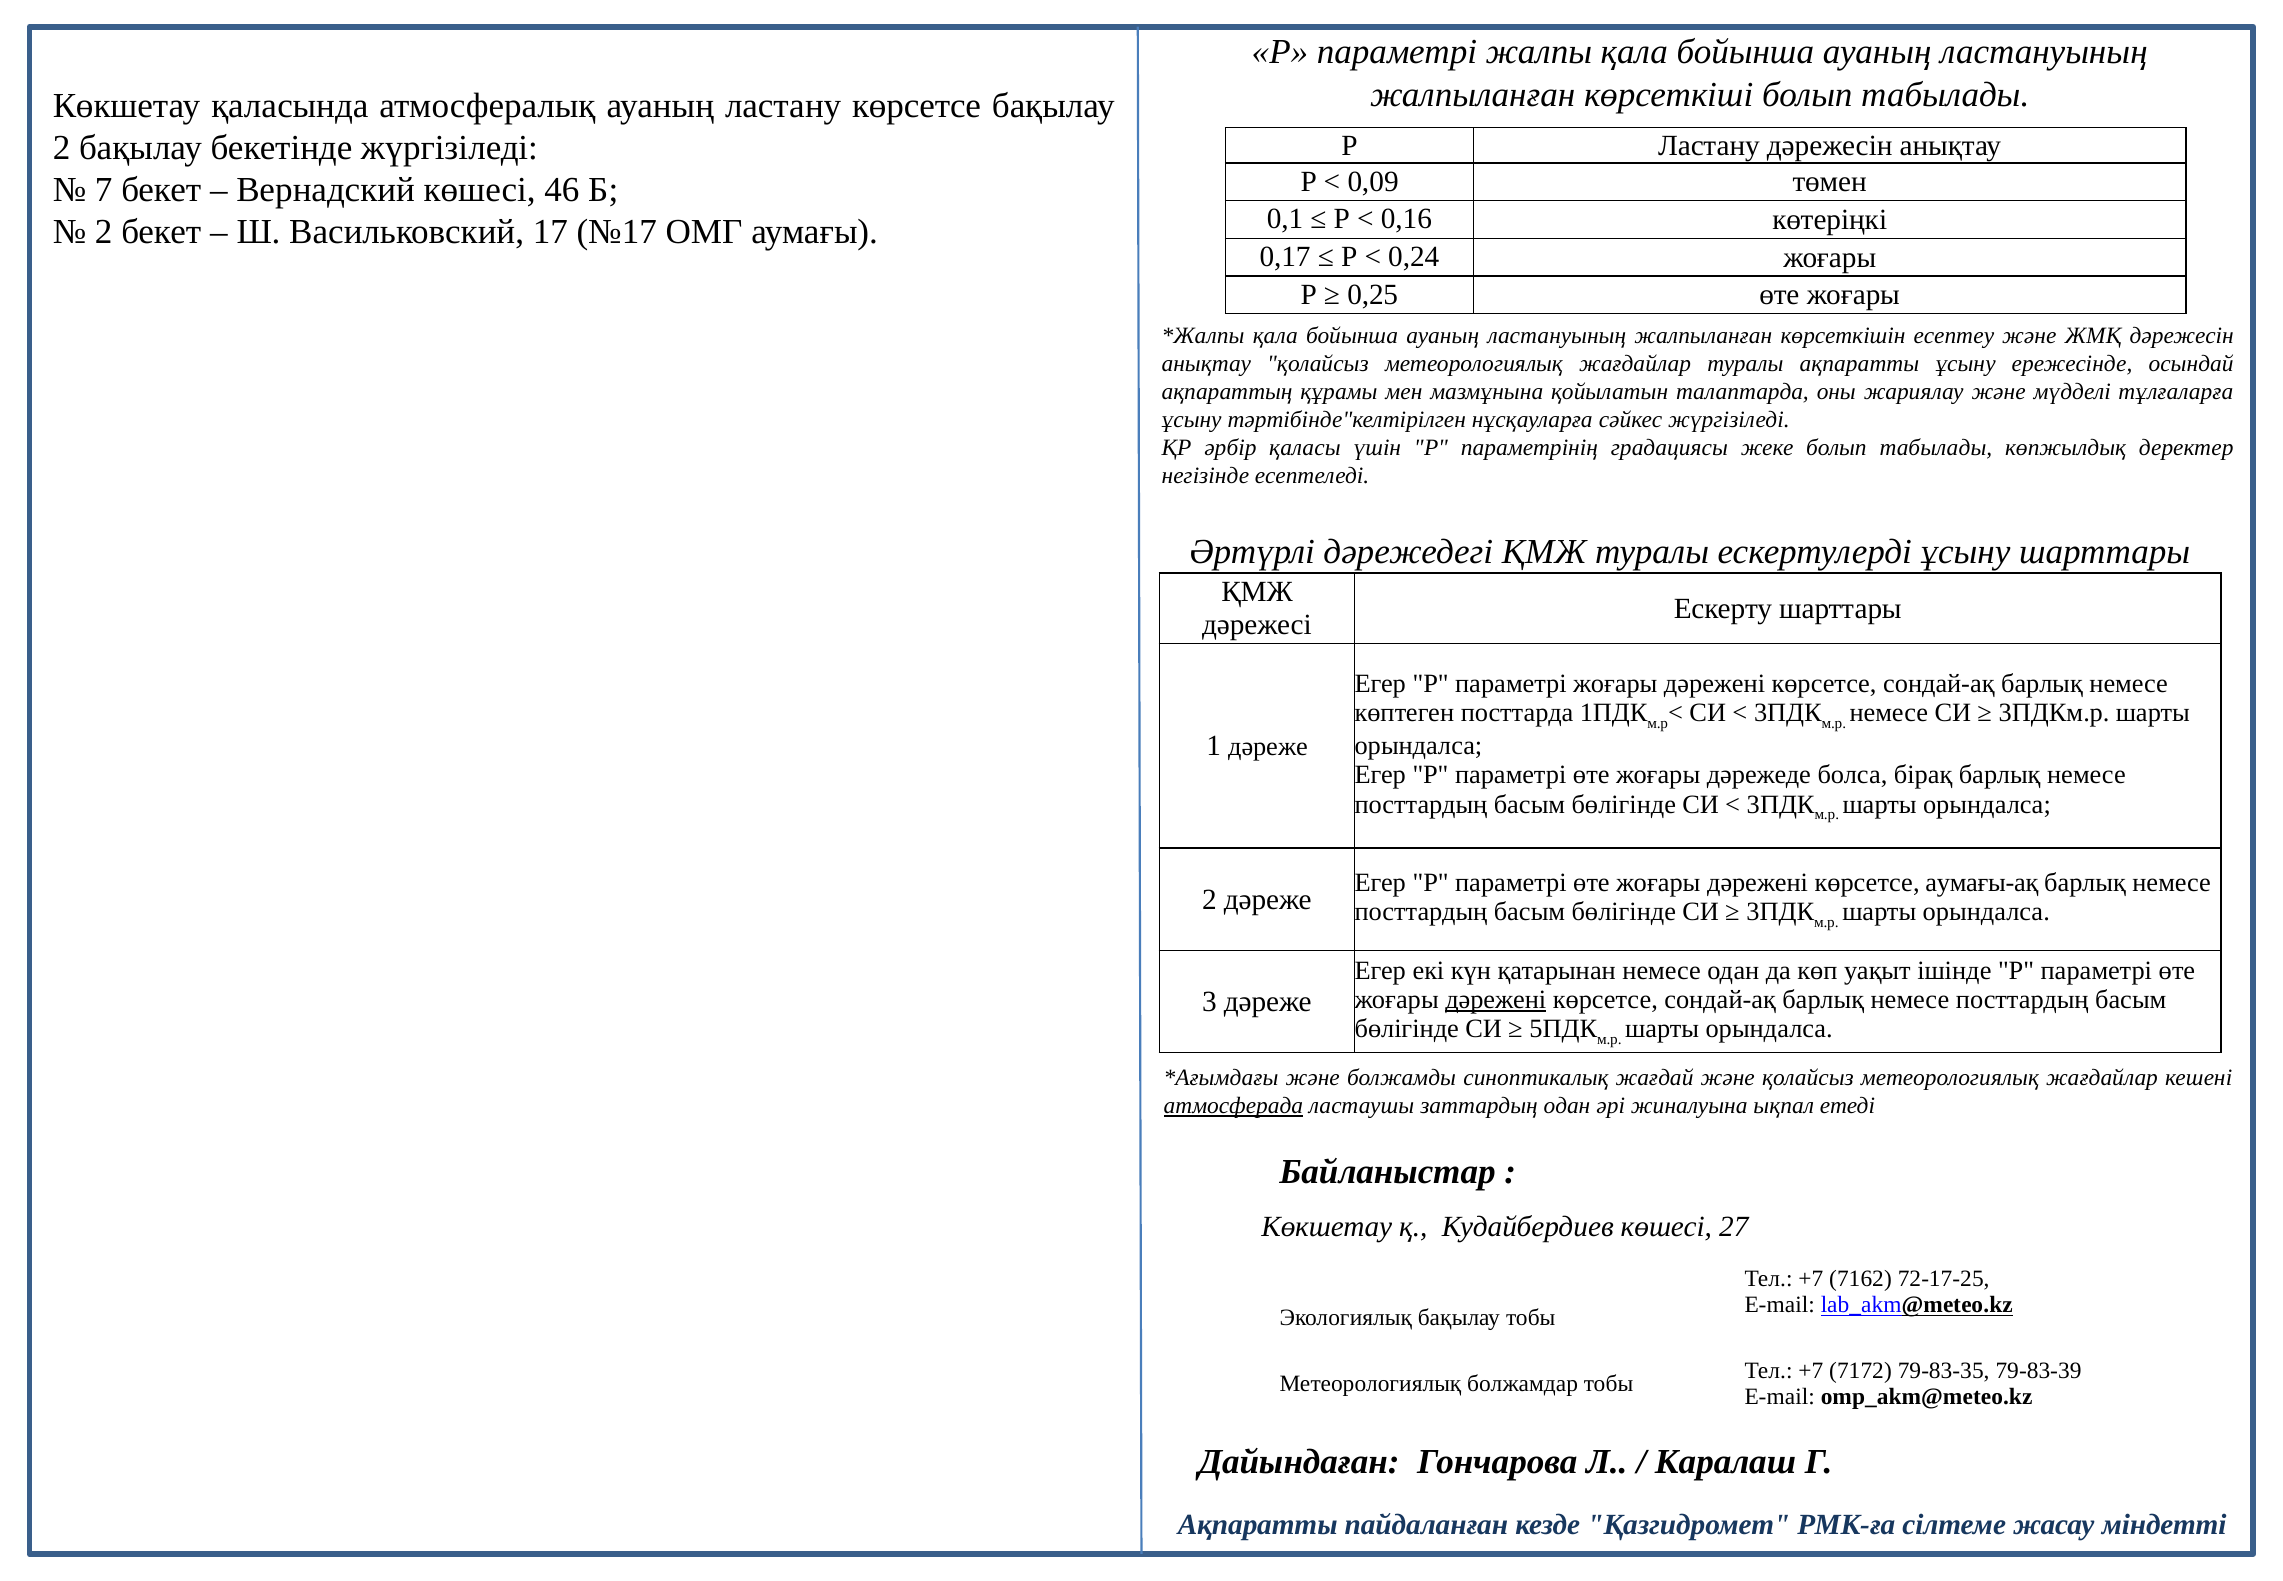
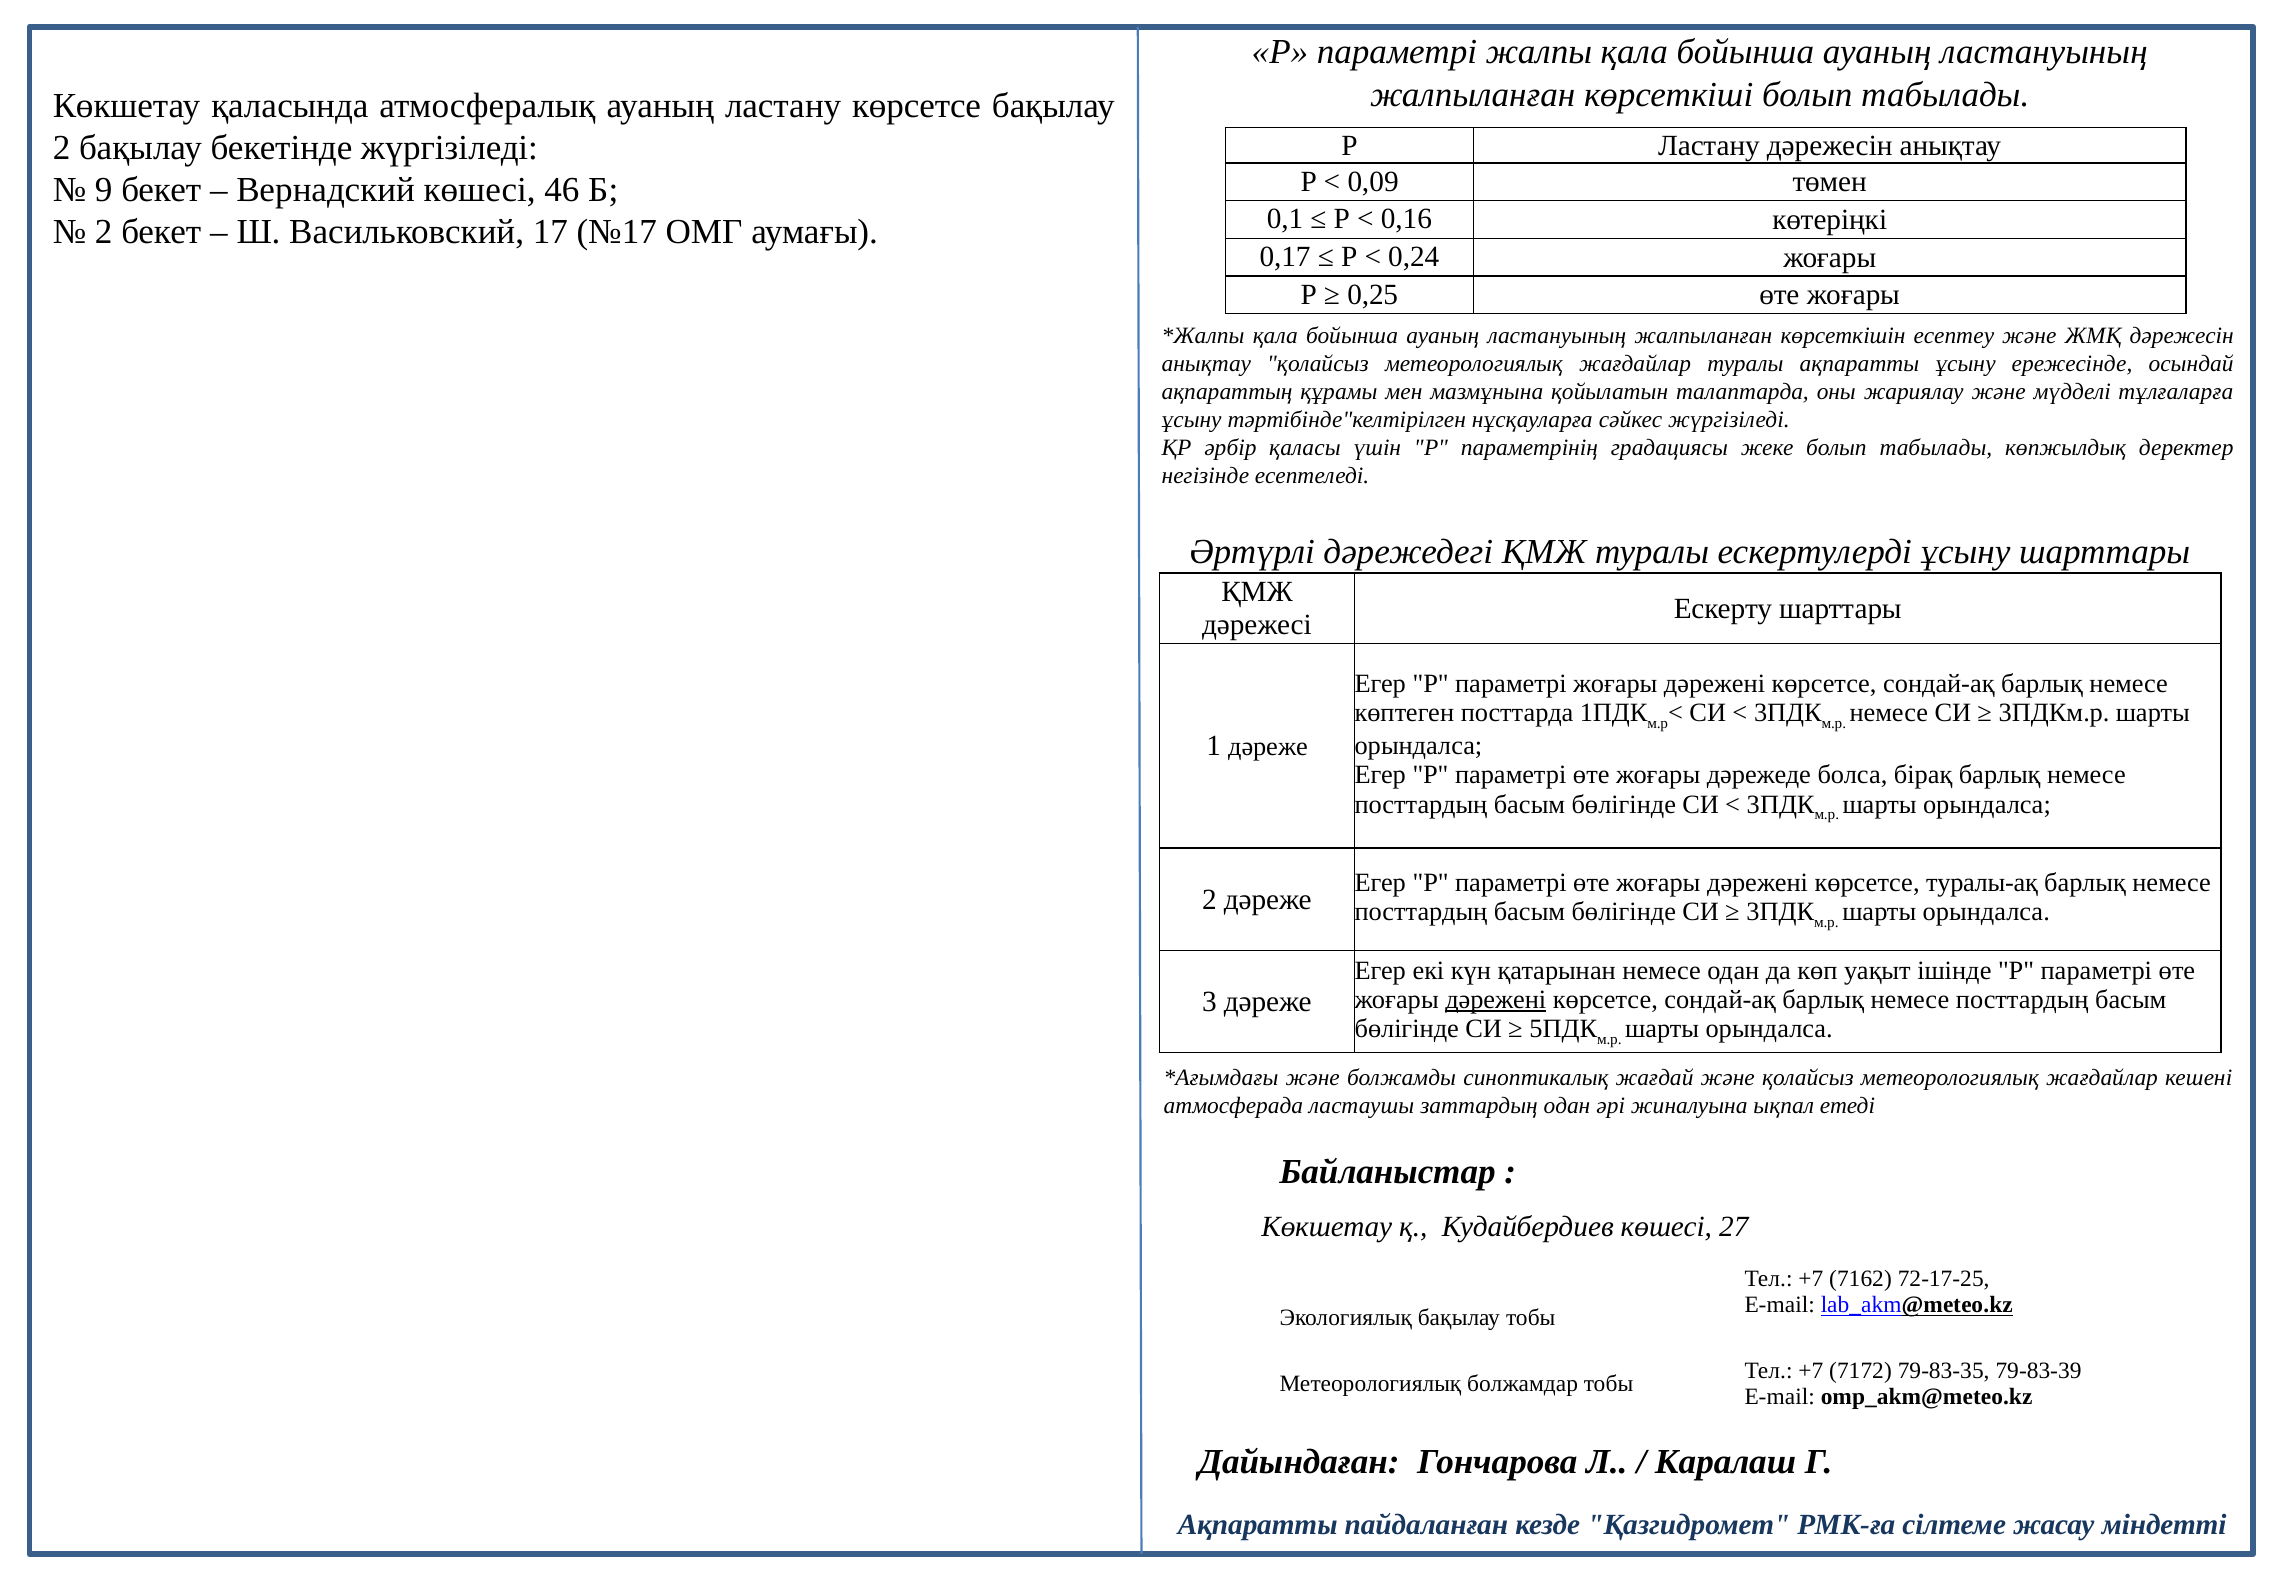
7: 7 -> 9 (104, 190)
аумағы-ақ: аумағы-ақ -> туралы-ақ (1982, 883)
атмосферада underline: present -> none (1233, 1106)
